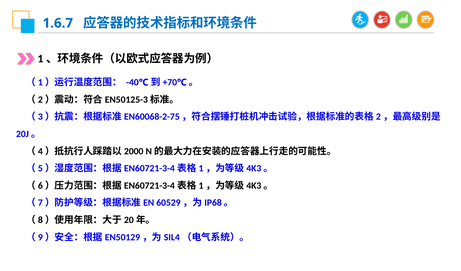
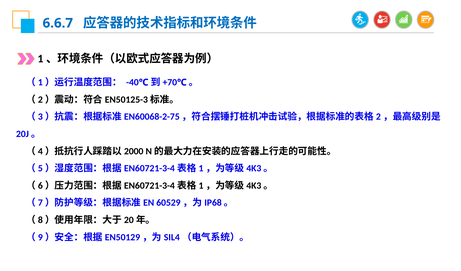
1.6.7: 1.6.7 -> 6.6.7 (58, 23)
